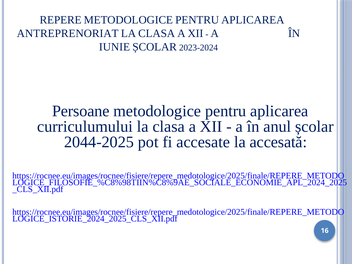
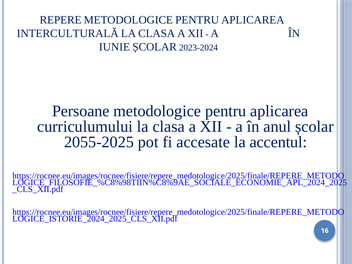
ANTREPRENORIAT: ANTREPRENORIAT -> INTERCULTURALĂ (68, 33)
2044-2025: 2044-2025 -> 2055-2025 (99, 142)
accesată: accesată -> accentul (278, 142)
